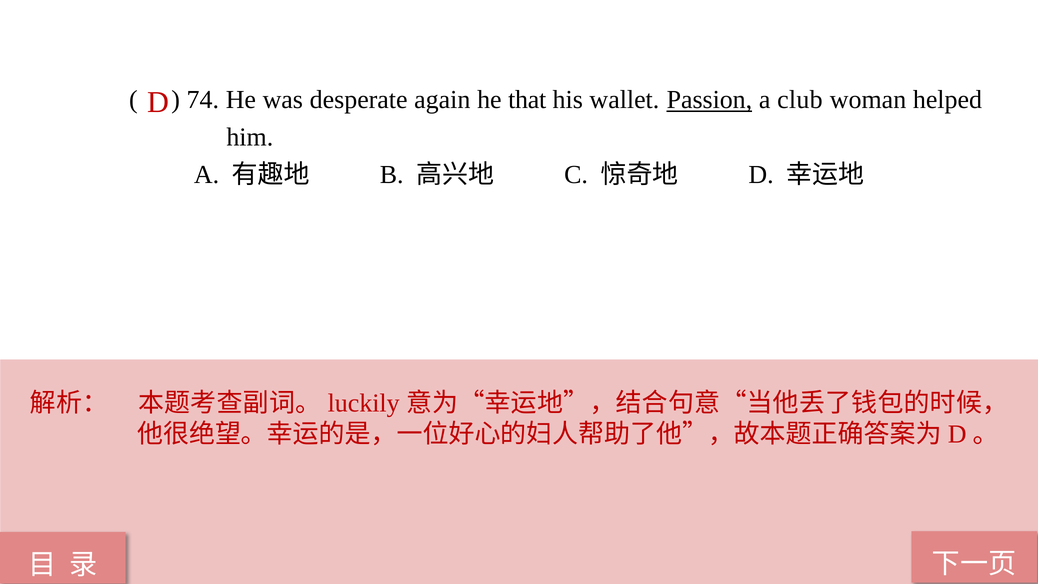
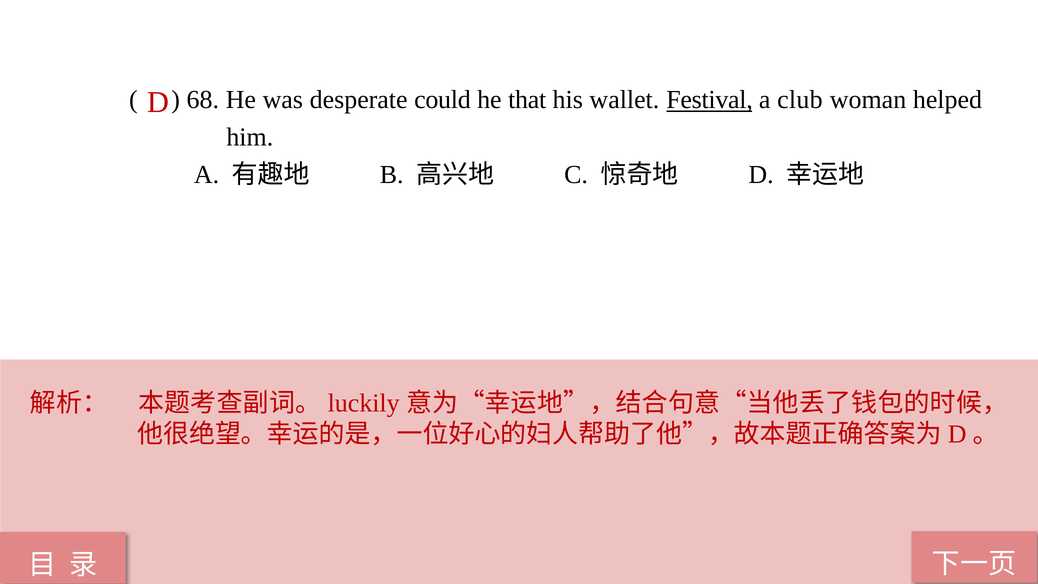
74: 74 -> 68 (203, 100)
again: again -> could (442, 100)
Passion: Passion -> Festival (710, 100)
